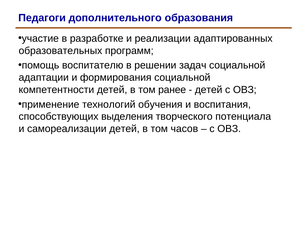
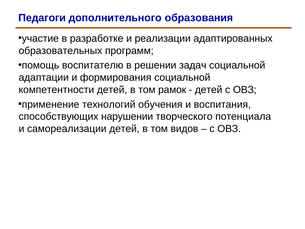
ранее: ранее -> рамок (172, 90)
выделения: выделения -> нарушении (127, 116)
часов: часов -> видов (184, 129)
